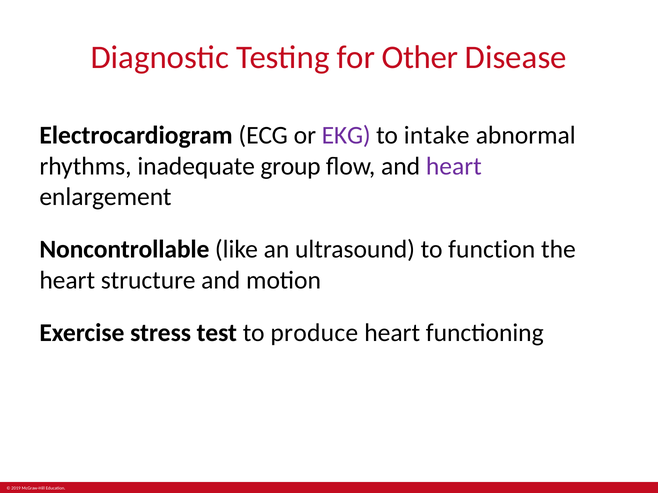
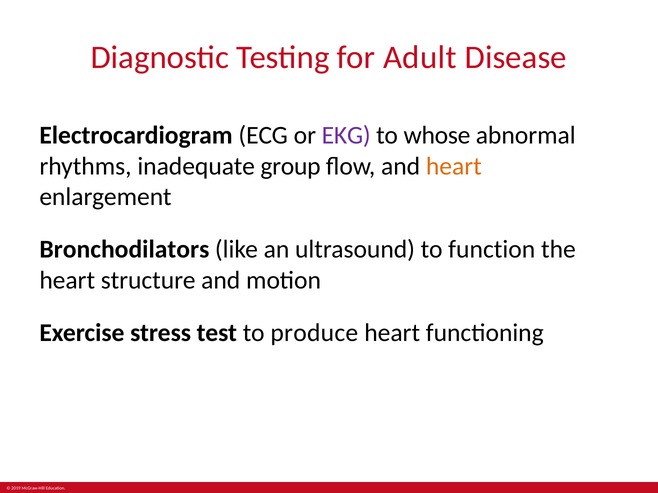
Other: Other -> Adult (420, 57)
intake: intake -> whose (437, 136)
heart colour: purple -> orange (454, 166)
Noncontrollable: Noncontrollable -> Bronchodilators (124, 250)
